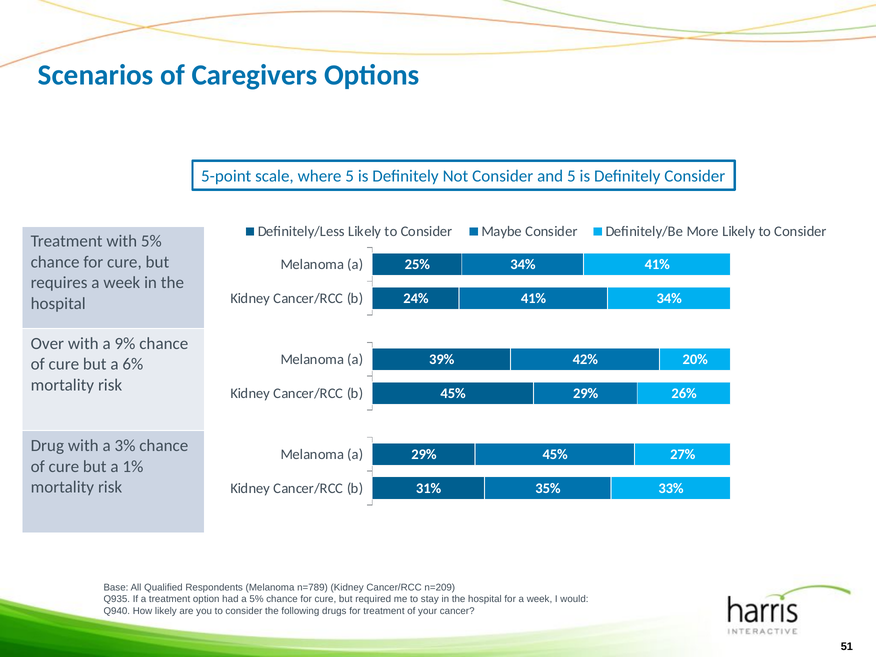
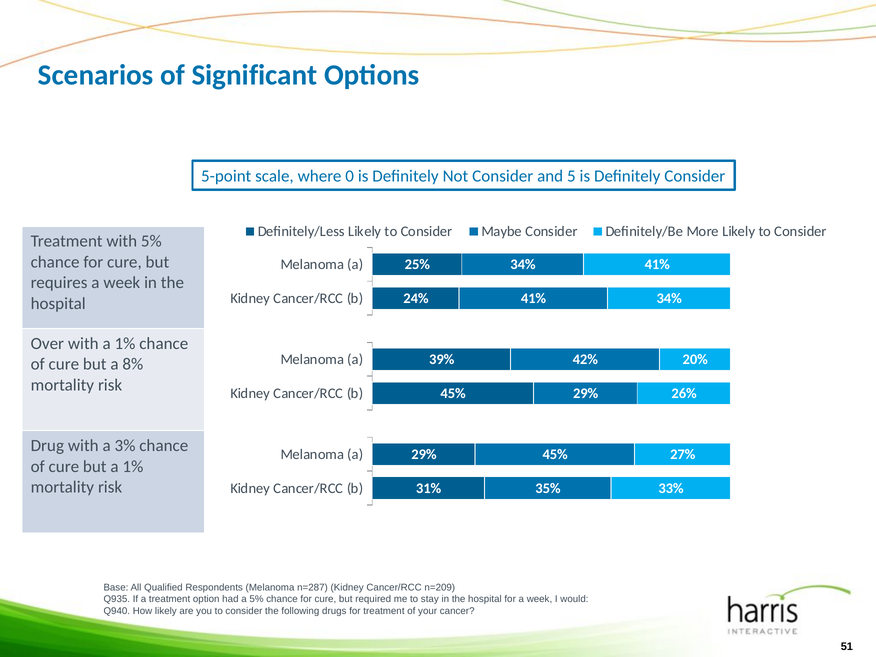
Caregivers: Caregivers -> Significant (255, 75)
where 5: 5 -> 0 (350, 176)
with a 9%: 9% -> 1% (125, 343)
6%: 6% -> 8% (133, 364)
n=789: n=789 -> n=287 (312, 588)
